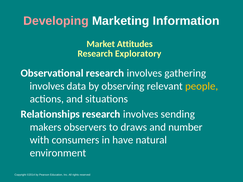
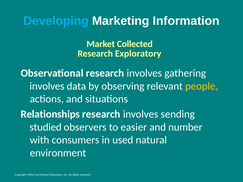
Developing colour: pink -> light blue (56, 21)
Attitudes: Attitudes -> Collected (135, 44)
makers: makers -> studied (46, 127)
draws: draws -> easier (134, 127)
have: have -> used (123, 140)
